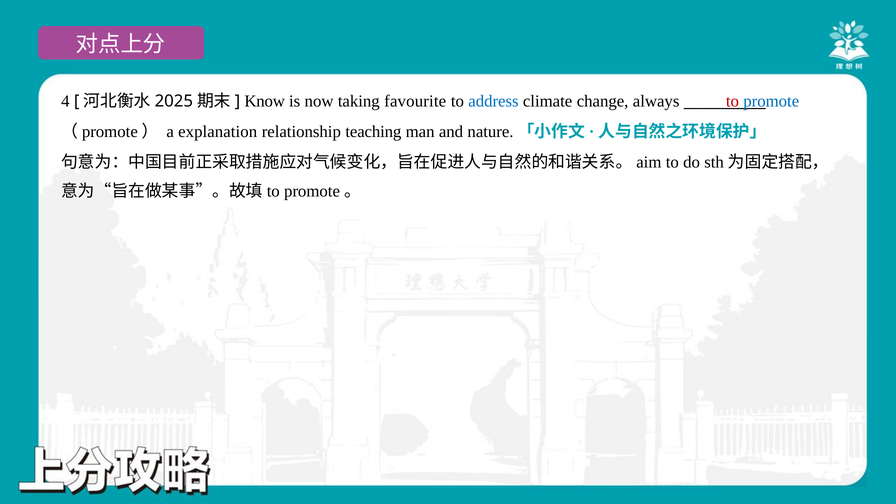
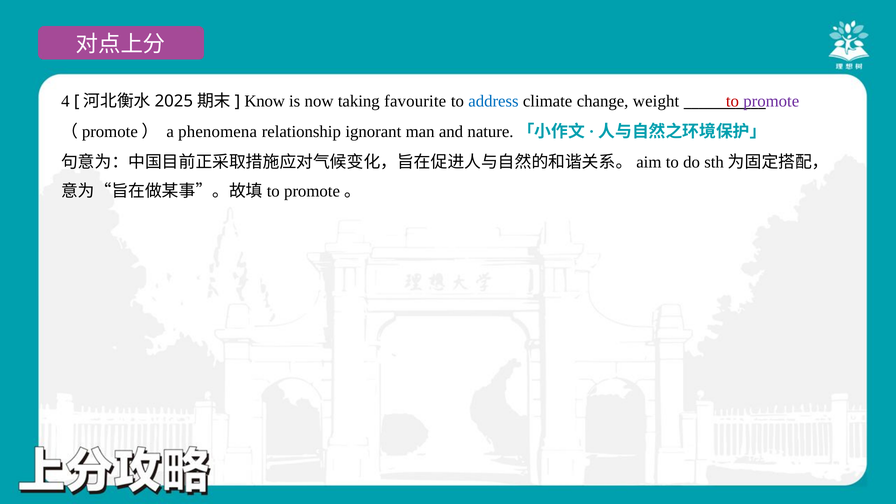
always: always -> weight (656, 101)
promote colour: blue -> purple (771, 101)
explanation: explanation -> phenomena (218, 132)
teaching: teaching -> ignorant (373, 132)
